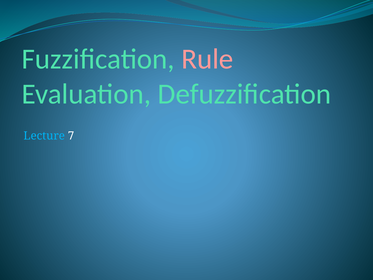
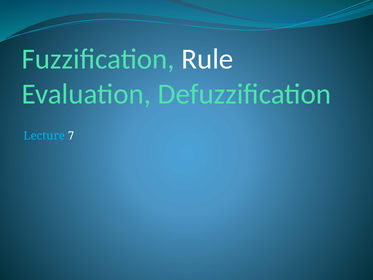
Rule colour: pink -> white (207, 59)
